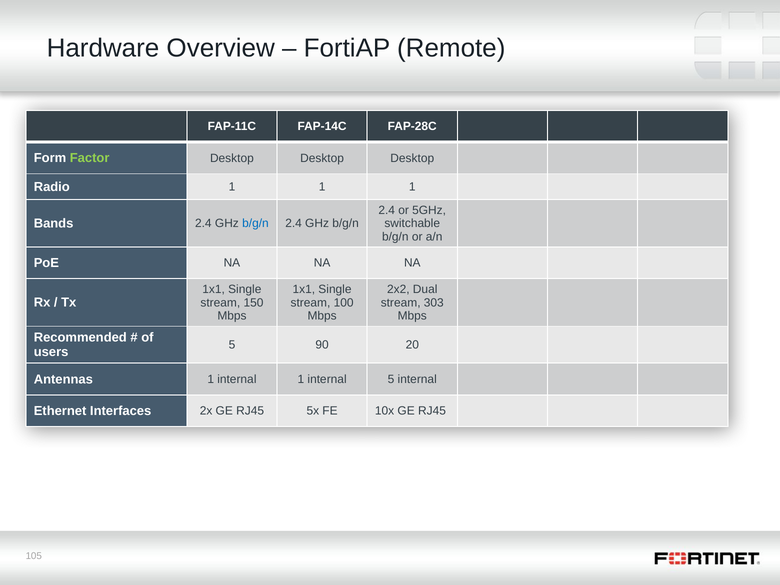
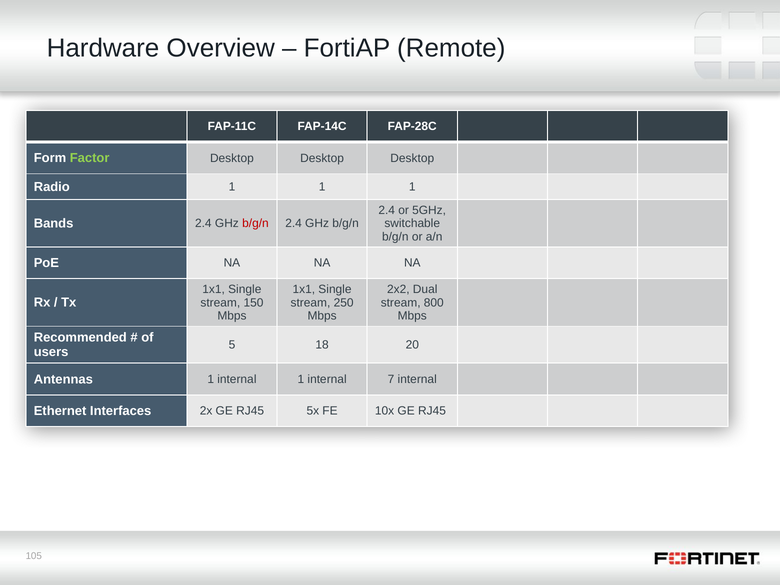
b/g/n colour: blue -> red (255, 223)
100: 100 -> 250 (344, 303)
303: 303 -> 800 (434, 303)
90: 90 -> 18 (322, 345)
internal 5: 5 -> 7 (391, 379)
